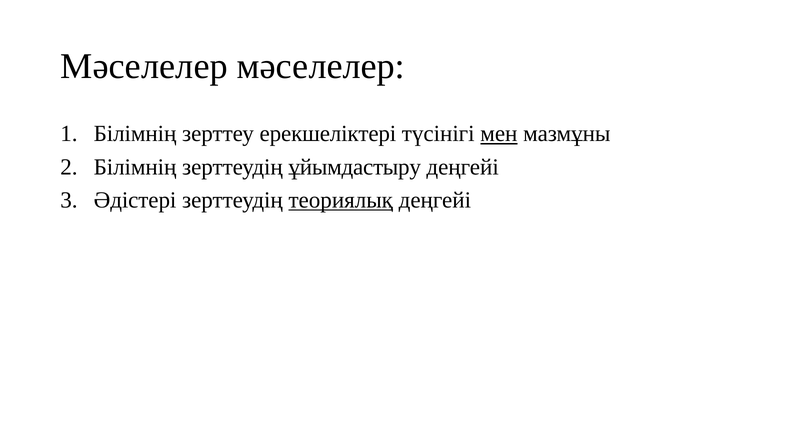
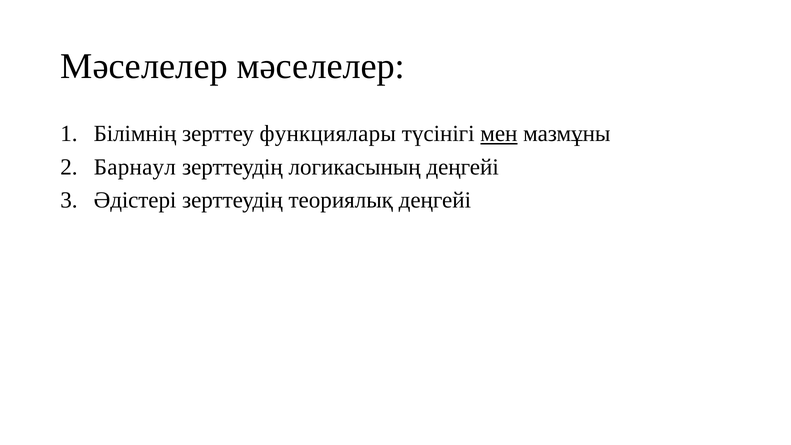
ерекшеліктері: ерекшеліктері -> функциялары (328, 134)
Білімнің: Білімнің -> Барнаул (135, 167)
ұйымдастыру: ұйымдастыру -> логикасының (355, 167)
теориялық underline: present -> none (341, 200)
